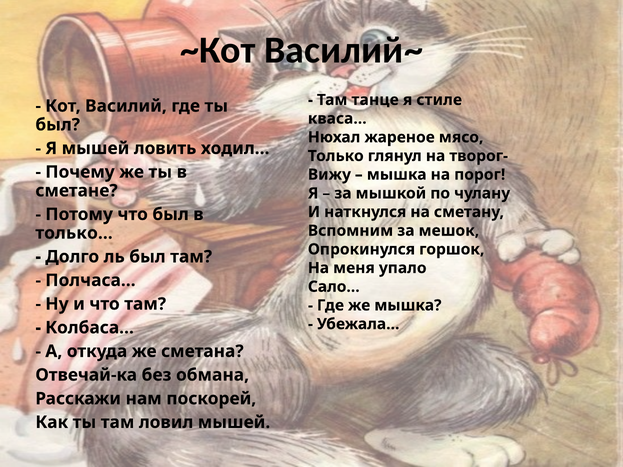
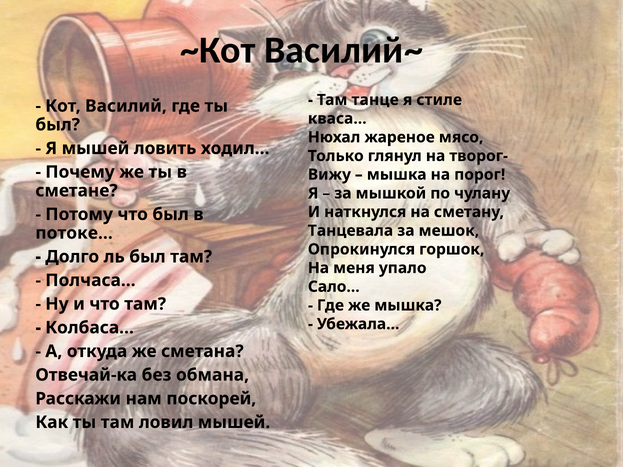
Вспомним: Вспомним -> Танцевала (350, 231)
только…: только… -> потоке… (74, 233)
